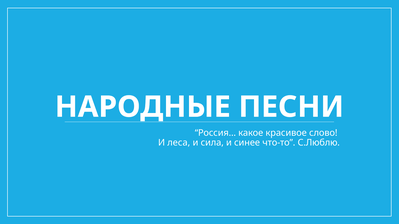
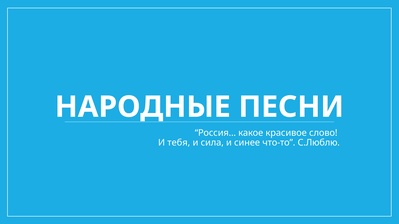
леса: леса -> тебя (179, 143)
